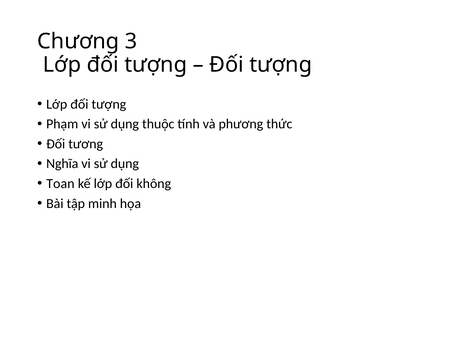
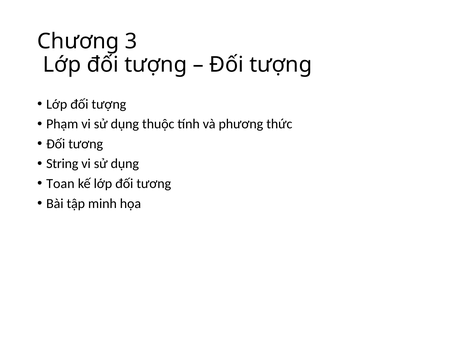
Nghĩa: Nghĩa -> String (62, 164)
lớp đối không: không -> tương (154, 184)
